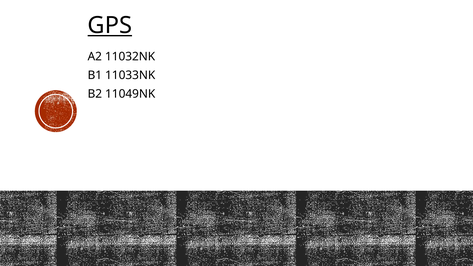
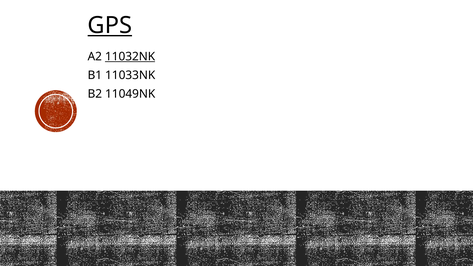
11032NK underline: none -> present (130, 57)
